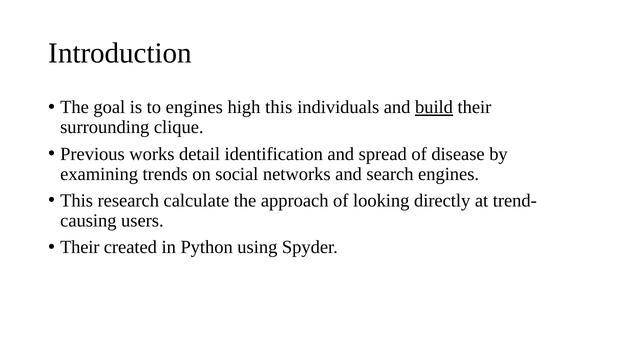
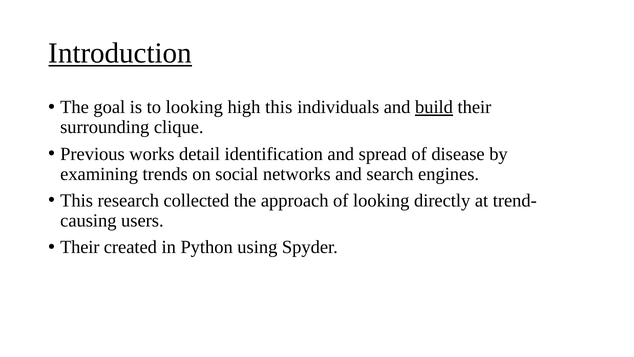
Introduction underline: none -> present (120, 53)
to engines: engines -> looking (194, 107)
calculate: calculate -> collected (196, 200)
